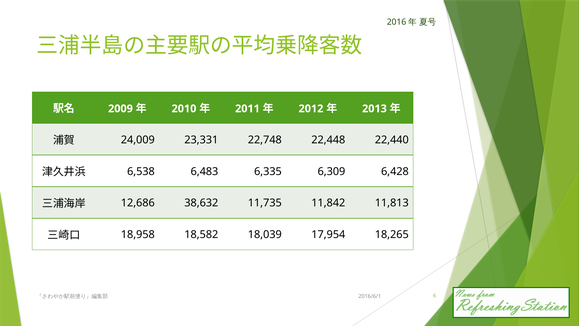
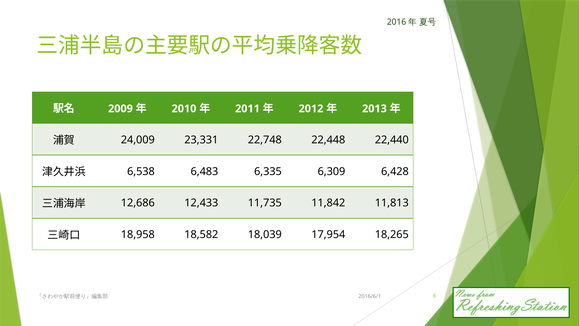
38,632: 38,632 -> 12,433 (201, 203)
